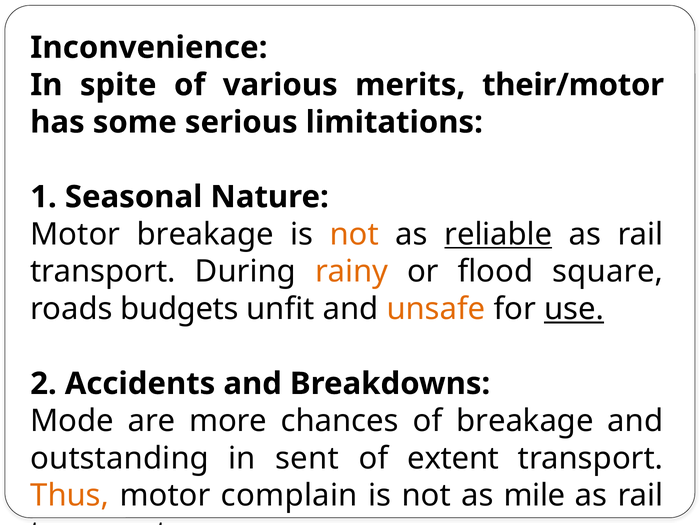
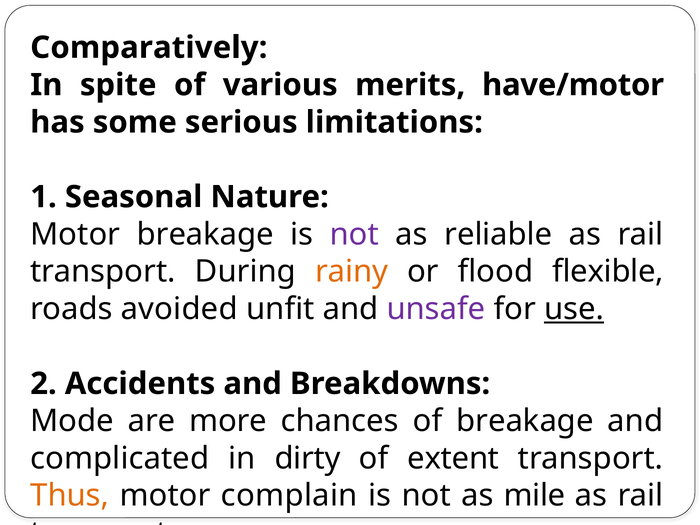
Inconvenience: Inconvenience -> Comparatively (149, 48)
their/motor: their/motor -> have/motor (573, 85)
not colour: orange -> purple (354, 234)
reliable underline: present -> none (498, 234)
square: square -> flexible (608, 272)
budgets: budgets -> avoided (179, 309)
unsafe colour: orange -> purple (436, 309)
outstanding: outstanding -> complicated (120, 458)
sent: sent -> dirty (307, 458)
